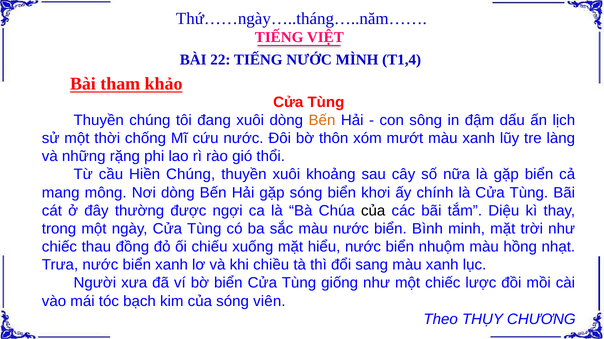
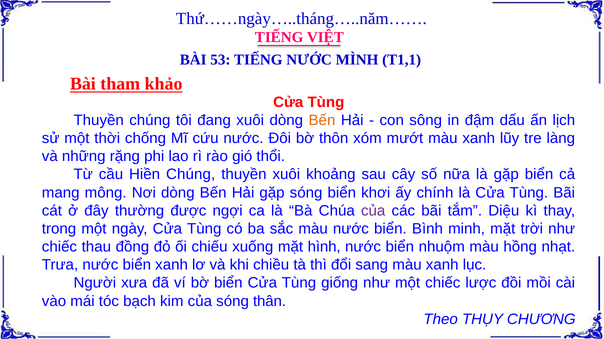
22: 22 -> 53 (220, 60)
T1,4: T1,4 -> T1,1 (402, 60)
của colour: black -> purple (373, 211)
hiểu: hiểu -> hình (324, 247)
viên: viên -> thân (270, 301)
